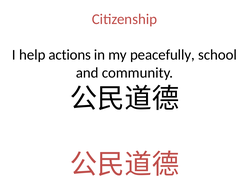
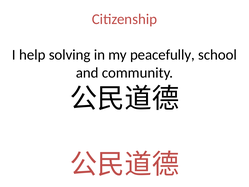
actions: actions -> solving (70, 55)
